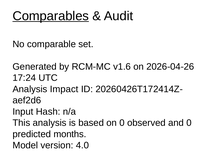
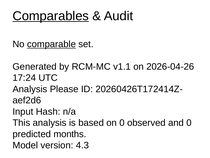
comparable underline: none -> present (51, 44)
v1.6: v1.6 -> v1.1 (122, 66)
Impact: Impact -> Please (64, 89)
4.0: 4.0 -> 4.3 (82, 145)
